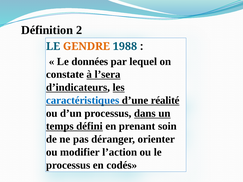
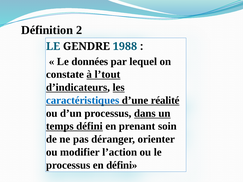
GENDRE colour: orange -> black (86, 46)
l’sera: l’sera -> l’tout (107, 75)
en codés: codés -> défini (122, 165)
